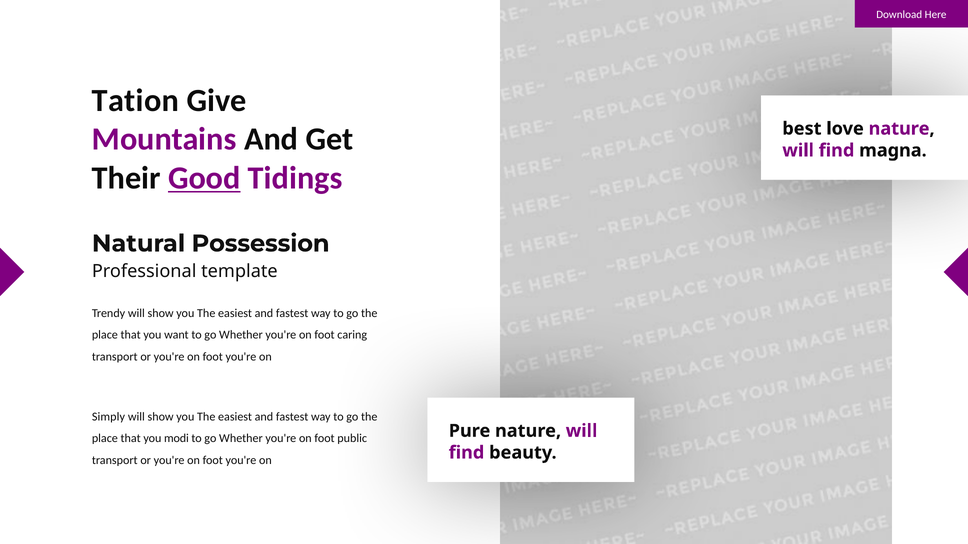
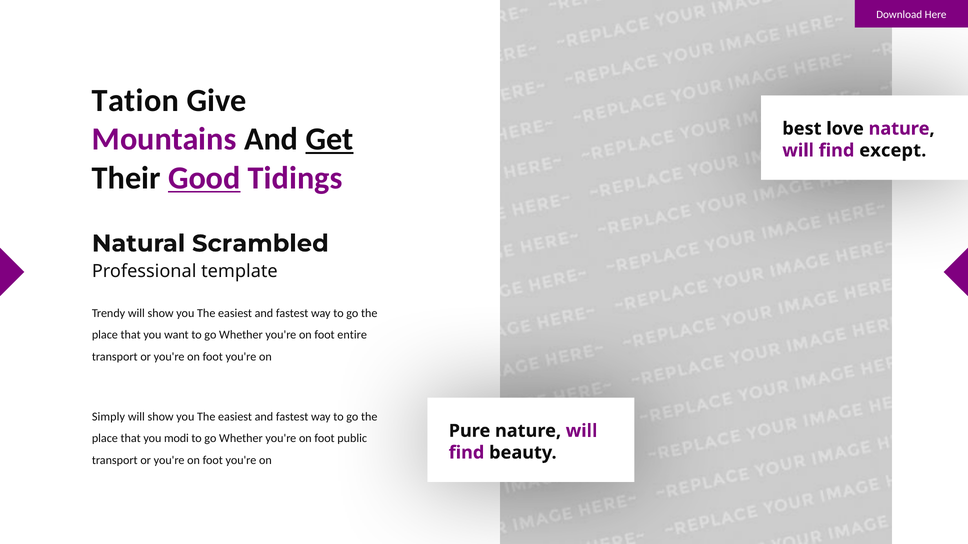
Get underline: none -> present (329, 139)
magna: magna -> except (893, 151)
Possession: Possession -> Scrambled (260, 244)
caring: caring -> entire (352, 335)
